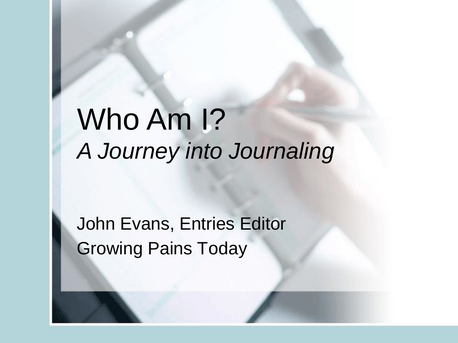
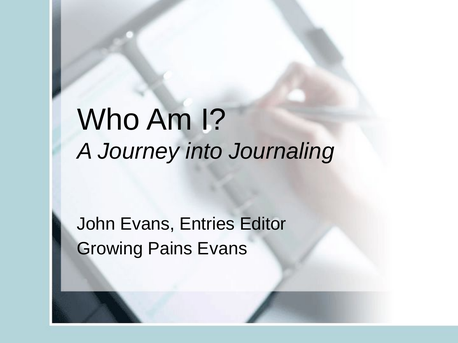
Pains Today: Today -> Evans (222, 249)
